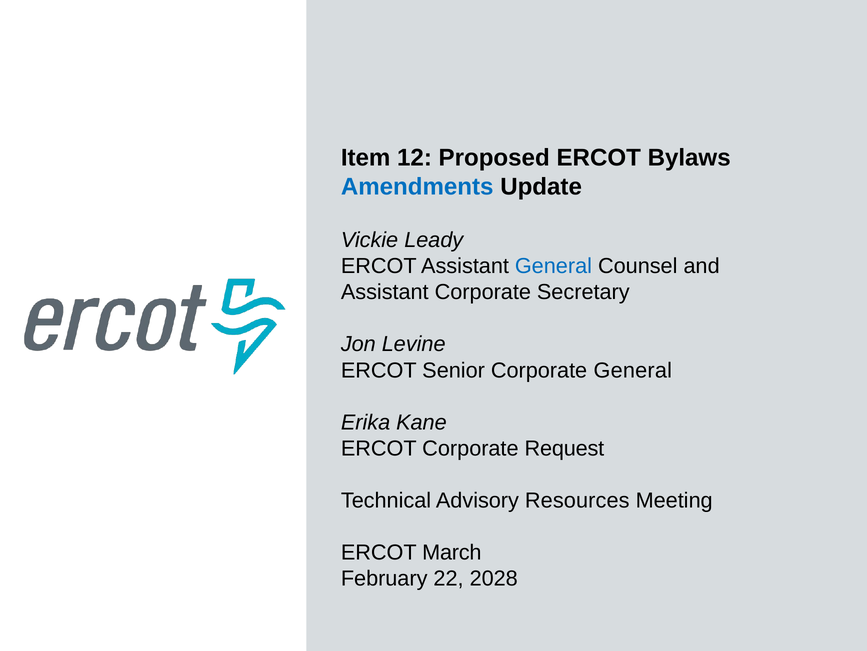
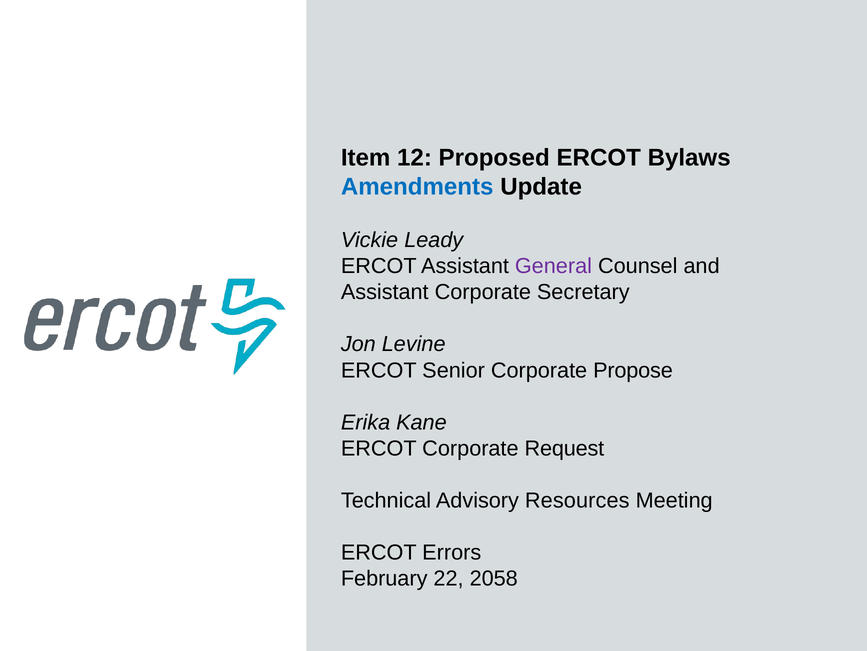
General colour: blue -> purple (553, 266)
Corporate General: General -> Propose (633, 370)
March: March -> Errors (452, 552)
2028: 2028 -> 2058 (494, 578)
